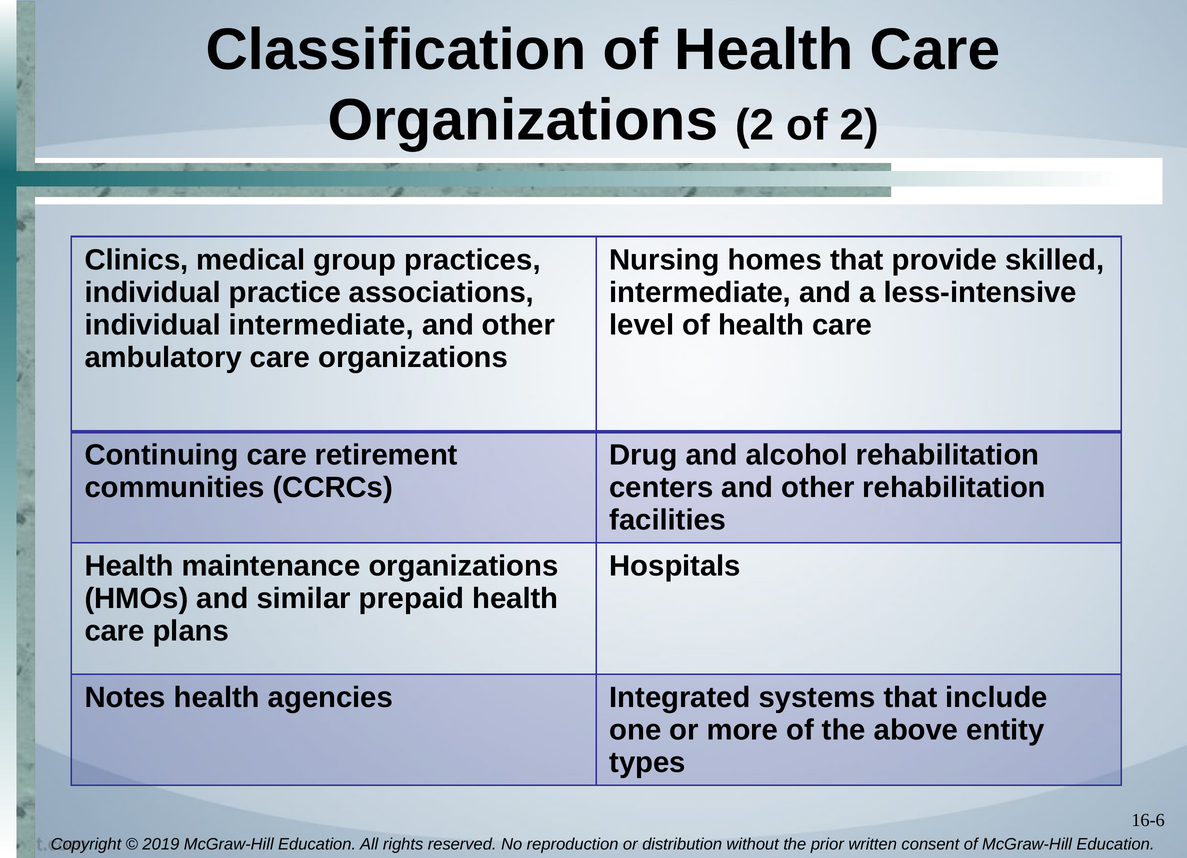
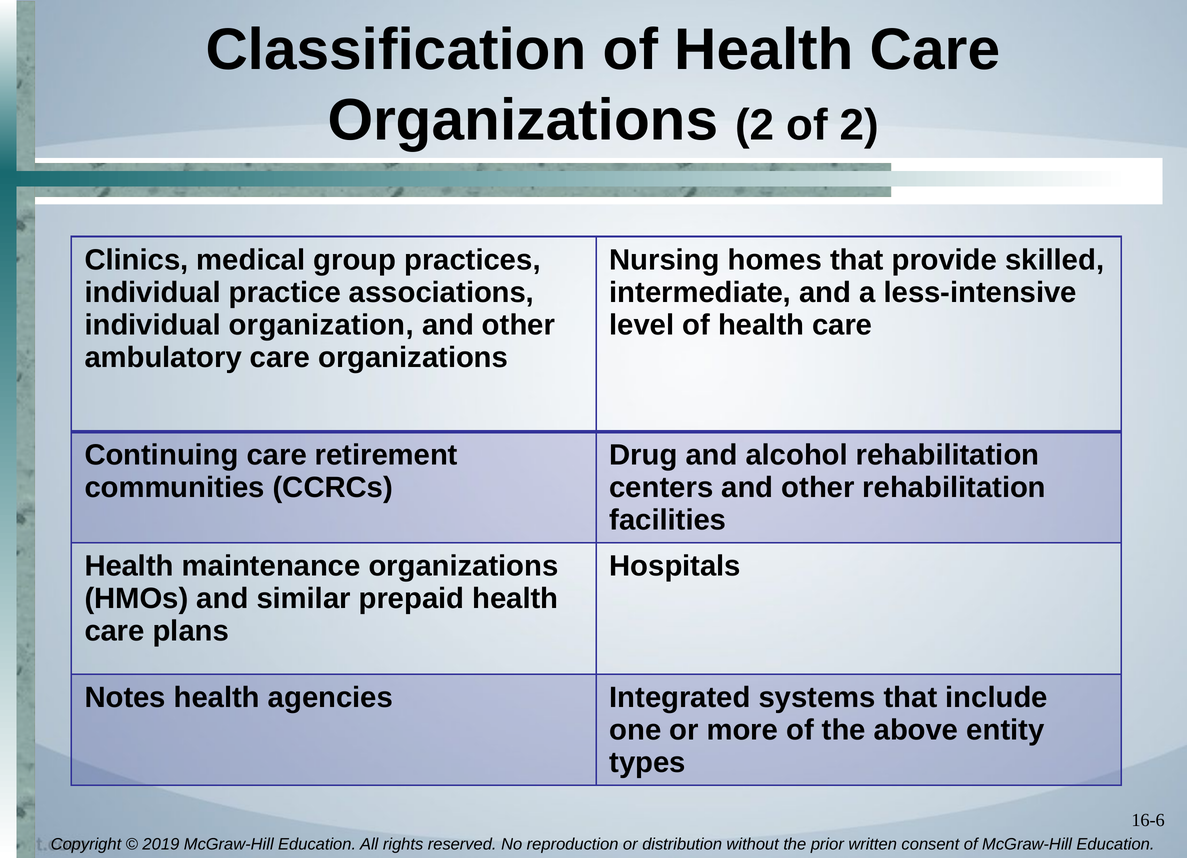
individual intermediate: intermediate -> organization (321, 325)
